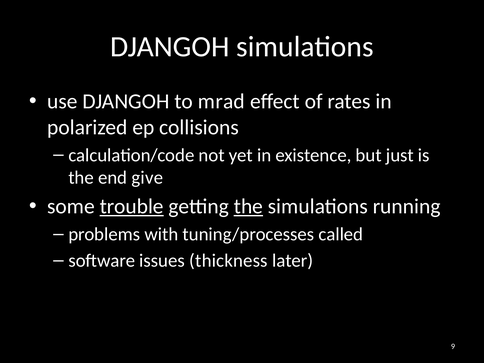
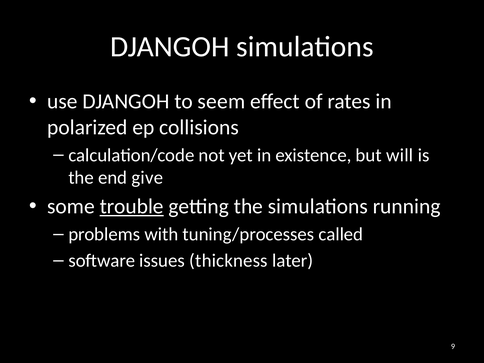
mrad: mrad -> seem (221, 102)
just: just -> will (400, 155)
the underline: present -> none (248, 206)
